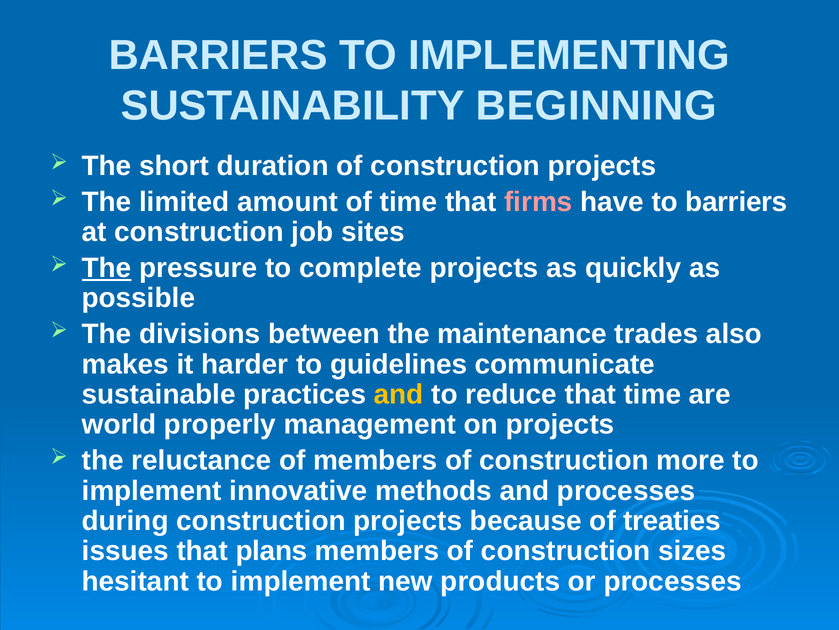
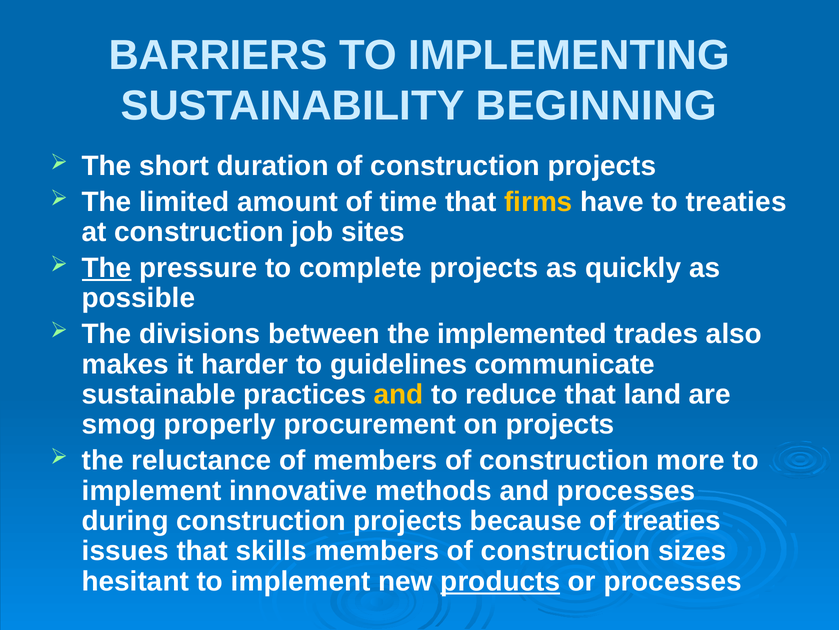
firms colour: pink -> yellow (538, 202)
to barriers: barriers -> treaties (736, 202)
maintenance: maintenance -> implemented (522, 334)
that time: time -> land (652, 394)
world: world -> smog (119, 424)
management: management -> procurement (370, 424)
plans: plans -> skills (271, 551)
products underline: none -> present (500, 581)
